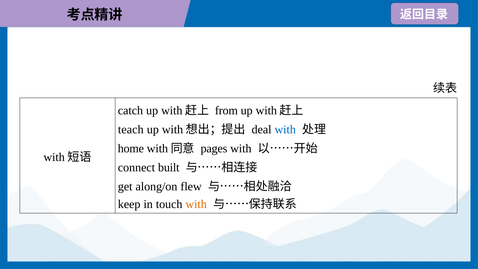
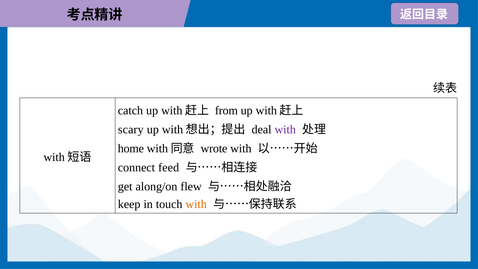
teach: teach -> scary (131, 130)
with colour: blue -> purple (285, 130)
pages: pages -> wrote (214, 148)
built: built -> feed (169, 167)
